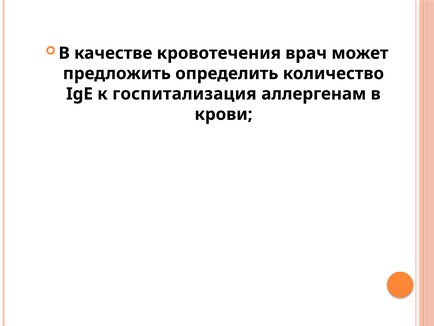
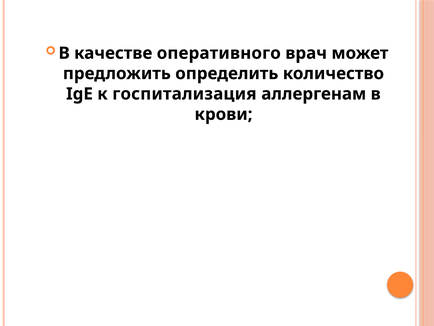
кровотечения: кровотечения -> оперативного (219, 53)
